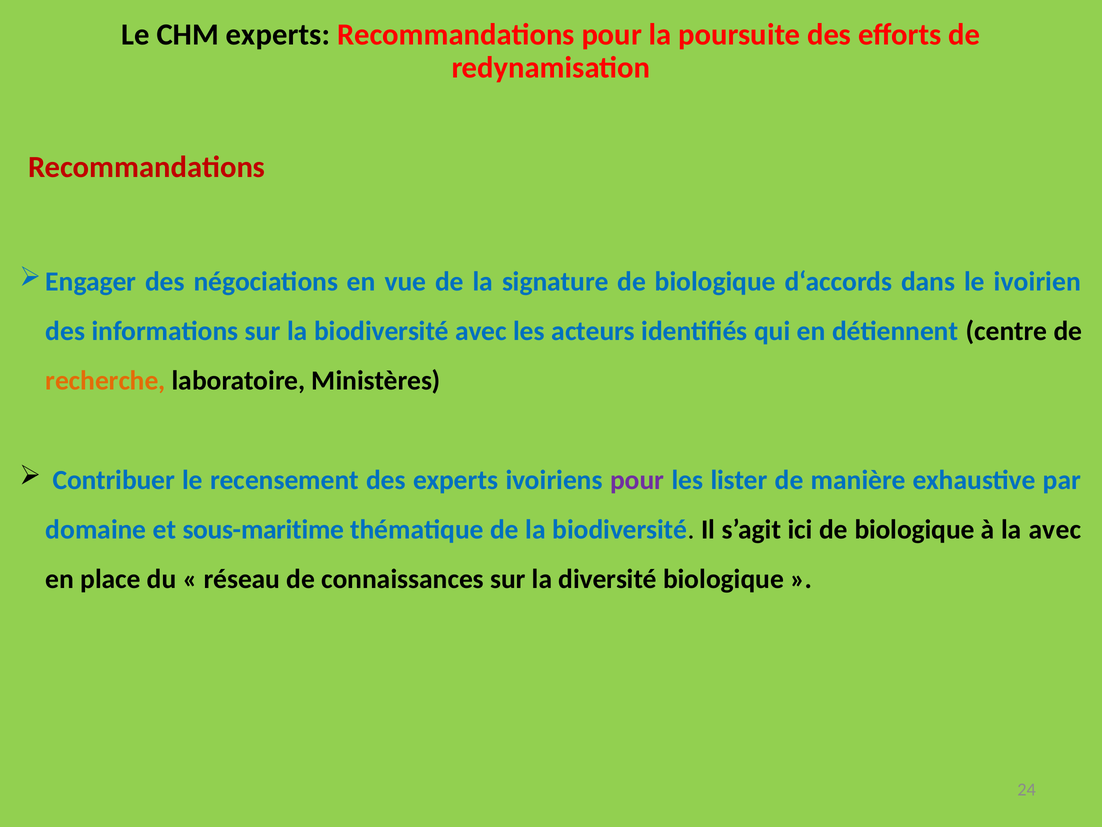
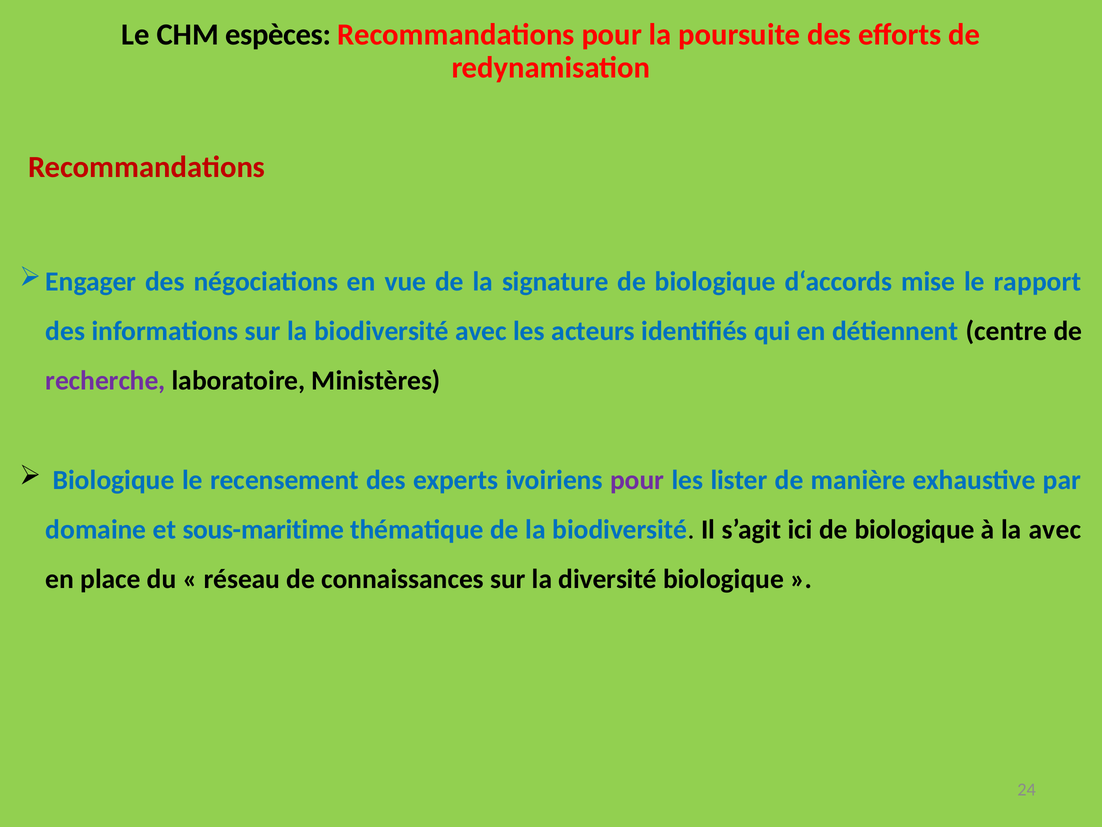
CHM experts: experts -> espèces (278, 35)
dans: dans -> mise (928, 281)
ivoirien: ivoirien -> rapport (1037, 281)
recherche colour: orange -> purple (105, 381)
Contribuer: Contribuer -> Biologique (114, 480)
